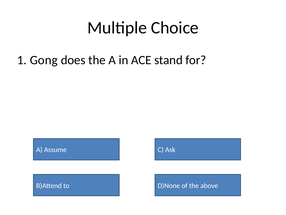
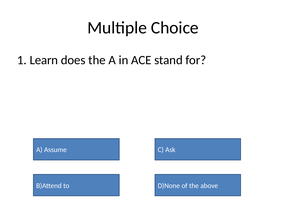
Gong: Gong -> Learn (44, 60)
